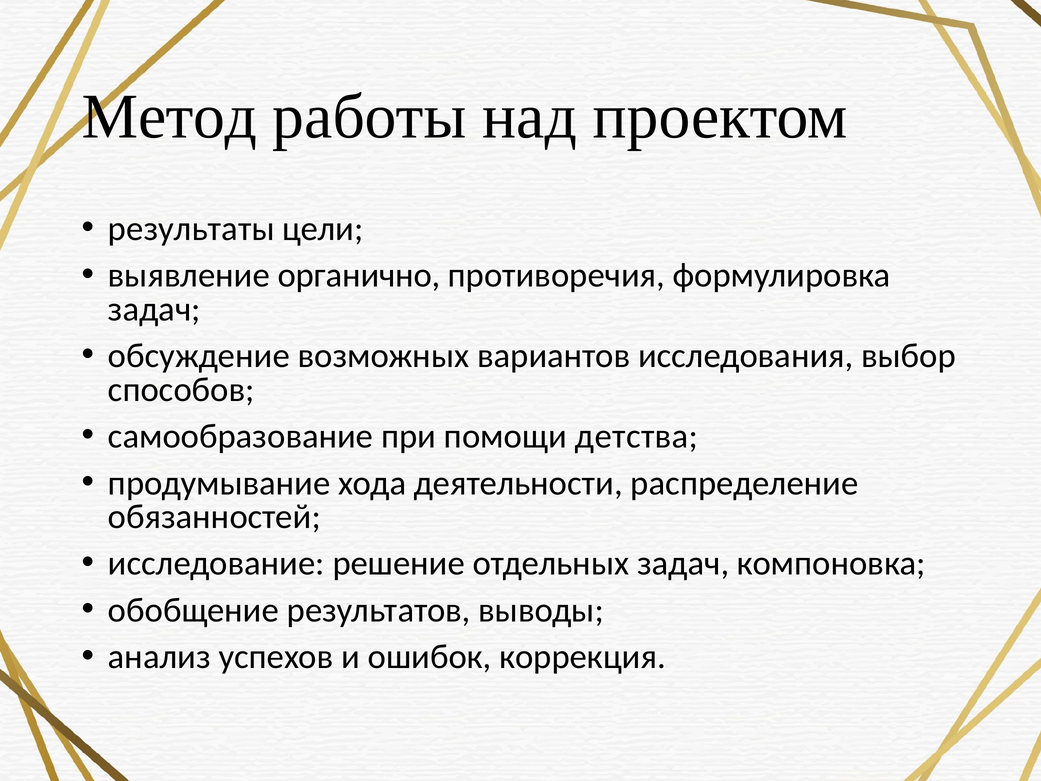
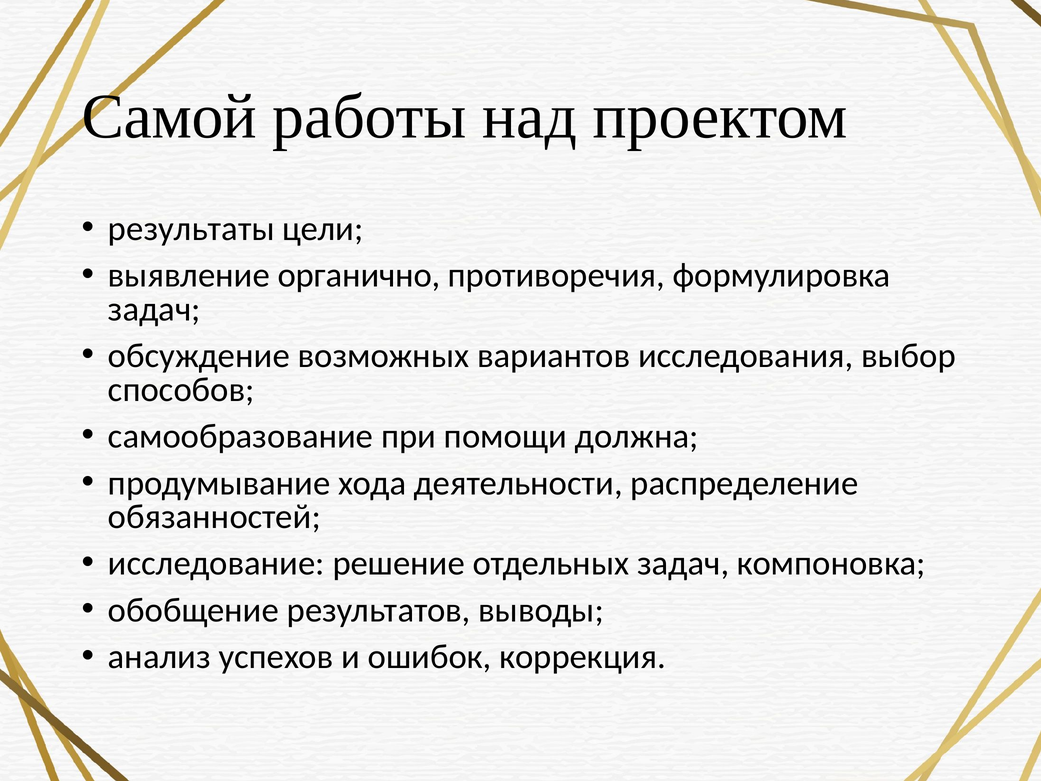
Метод: Метод -> Самой (169, 117)
детства: детства -> должна (637, 436)
